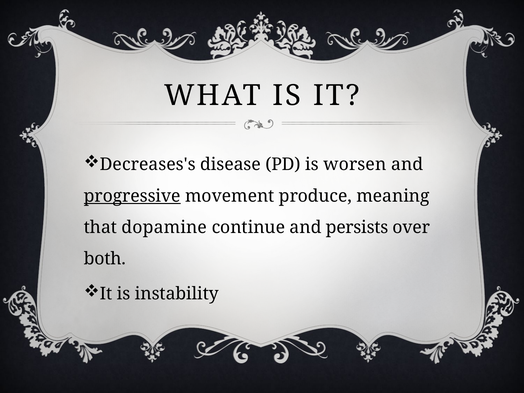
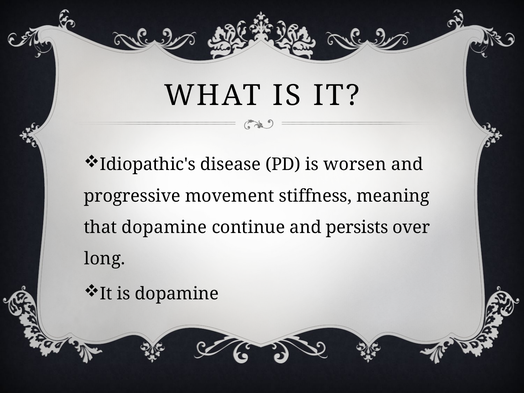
Decreases's: Decreases's -> Idiopathic's (148, 165)
progressive underline: present -> none (132, 196)
produce: produce -> stiffness (315, 196)
both: both -> long (105, 259)
is instability: instability -> dopamine (177, 294)
